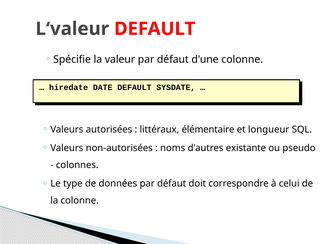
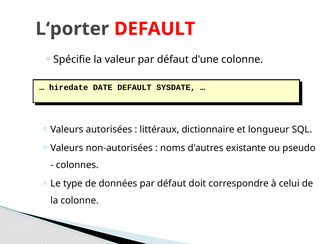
L‘valeur: L‘valeur -> L‘porter (72, 29)
élémentaire: élémentaire -> dictionnaire (208, 129)
